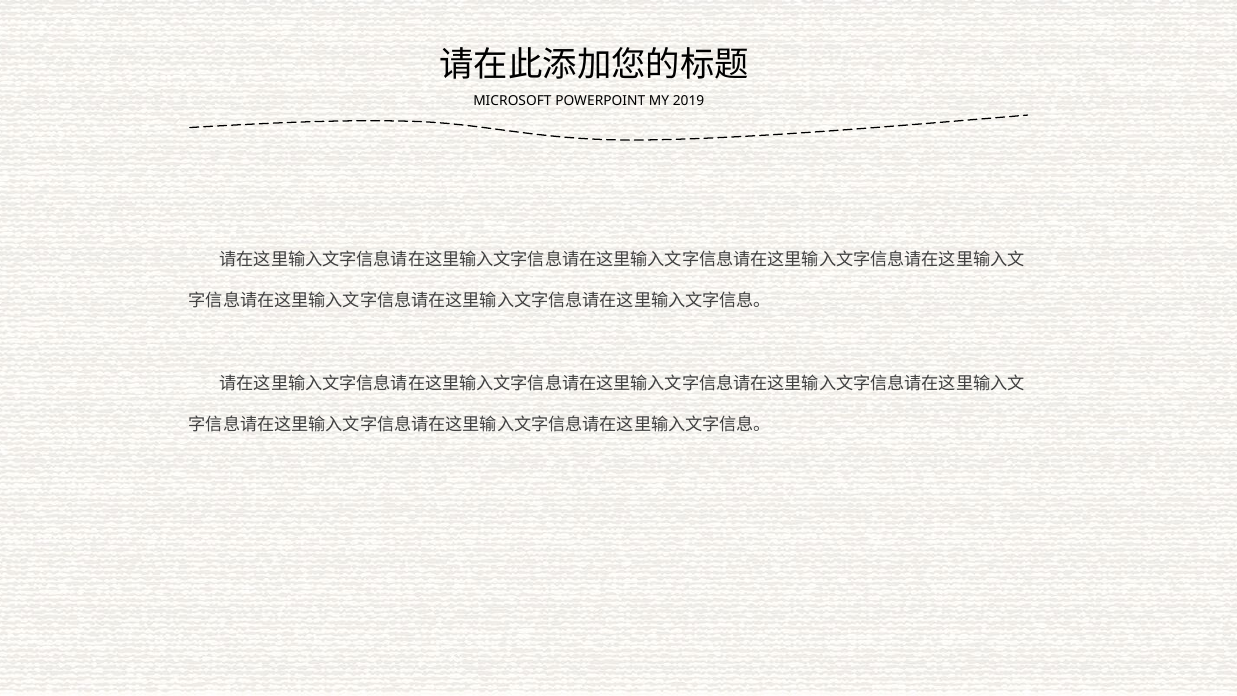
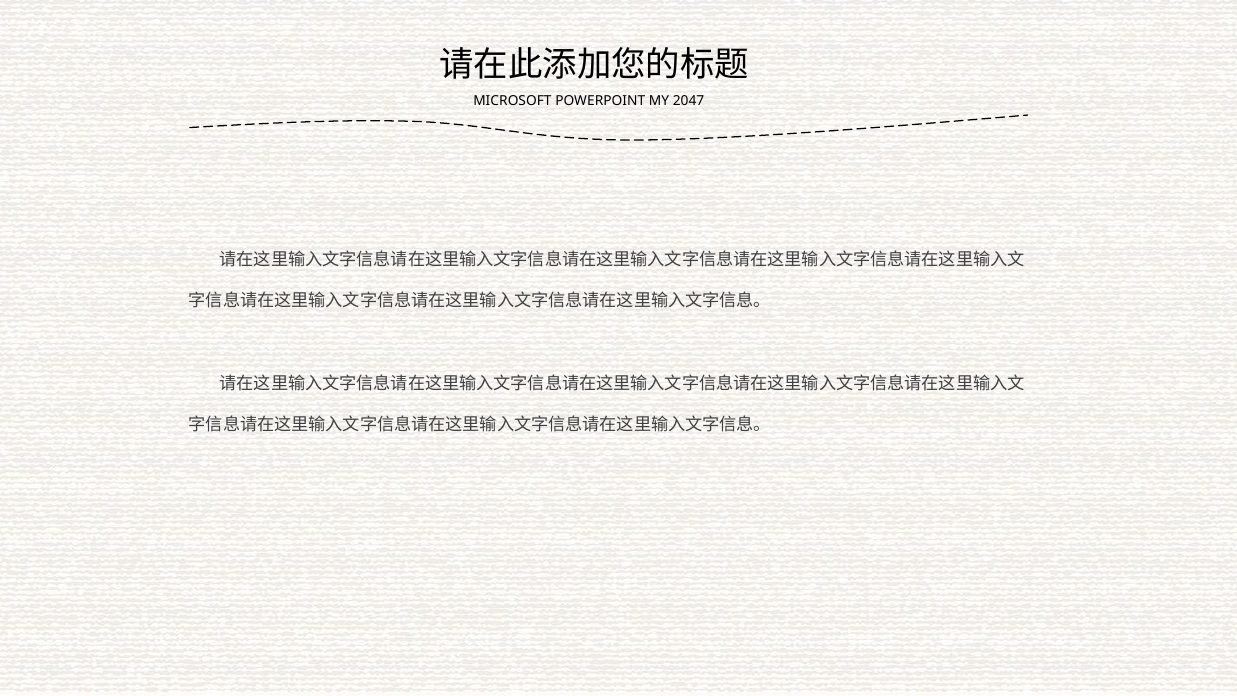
2019: 2019 -> 2047 (689, 101)
